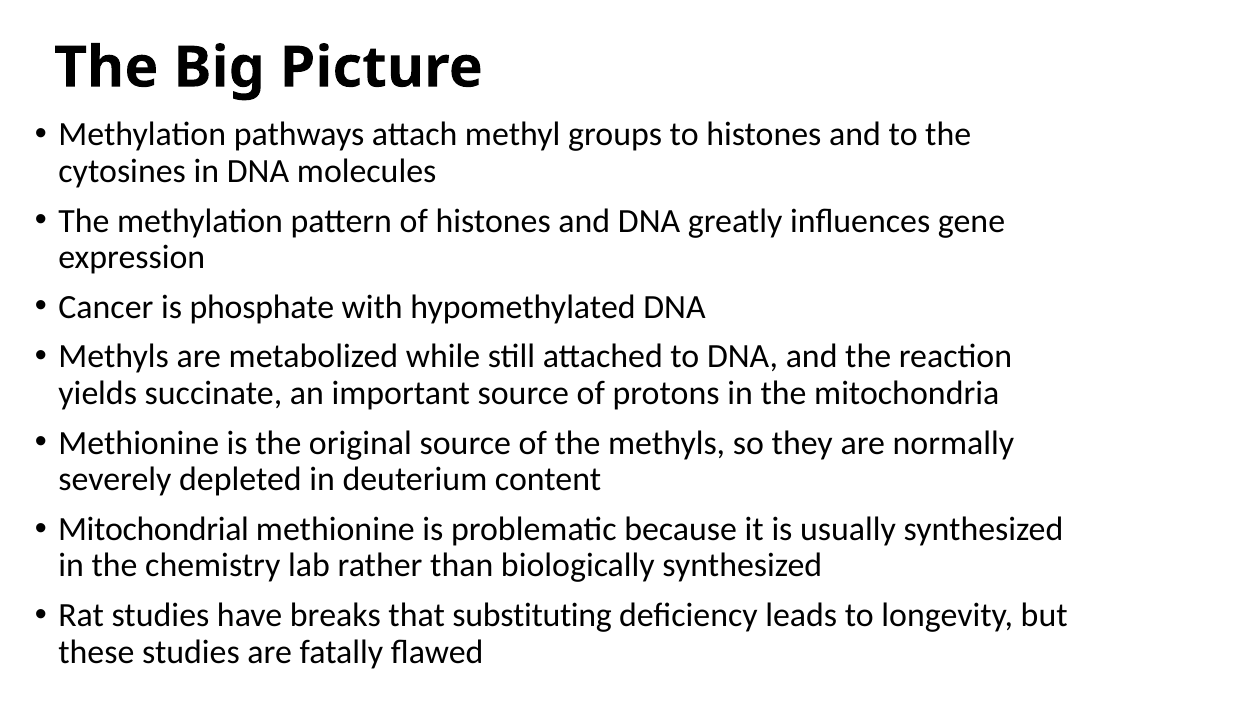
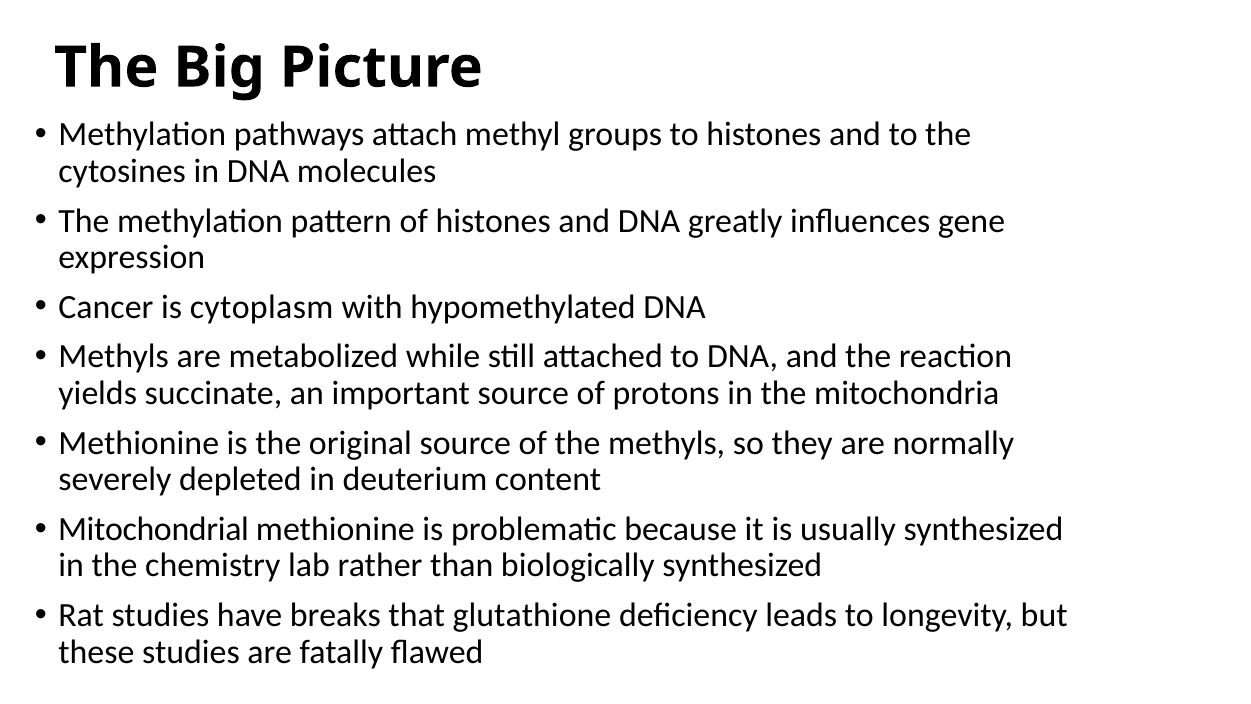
phosphate: phosphate -> cytoplasm (262, 307)
substituting: substituting -> glutathione (532, 615)
